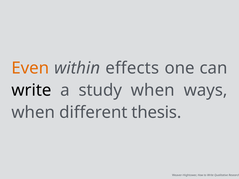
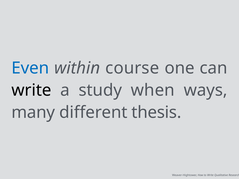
Even colour: orange -> blue (30, 68)
effects: effects -> course (132, 68)
when: when -> many (33, 112)
